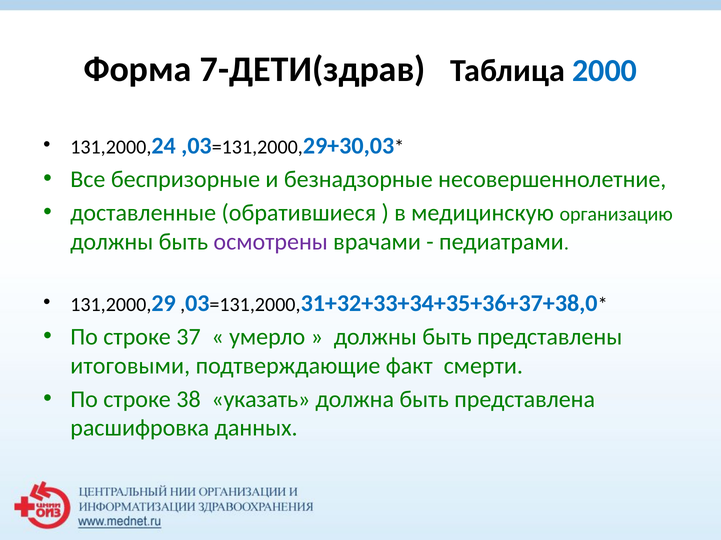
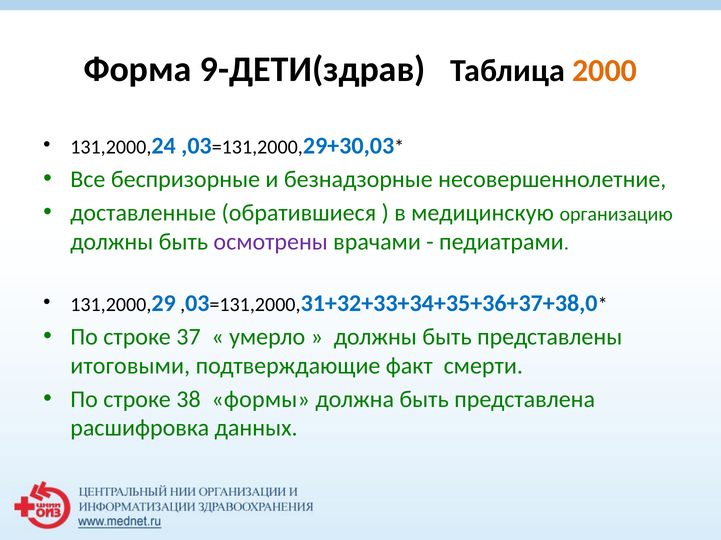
7-ДЕТИ(здрав: 7-ДЕТИ(здрав -> 9-ДЕТИ(здрав (313, 69)
2000 colour: blue -> orange (605, 71)
указать: указать -> формы (261, 400)
